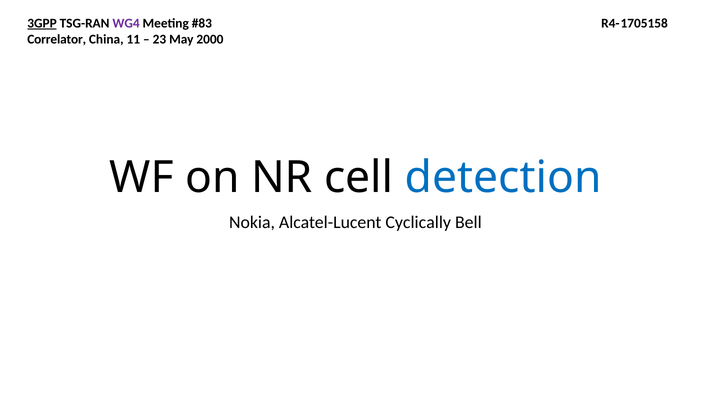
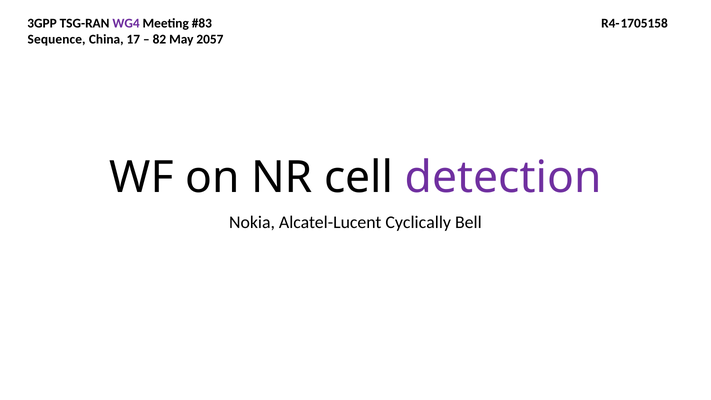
3GPP underline: present -> none (42, 23)
Correlator: Correlator -> Sequence (57, 39)
11: 11 -> 17 (133, 39)
23: 23 -> 82 (159, 39)
2000: 2000 -> 2057 (210, 39)
detection colour: blue -> purple (503, 178)
